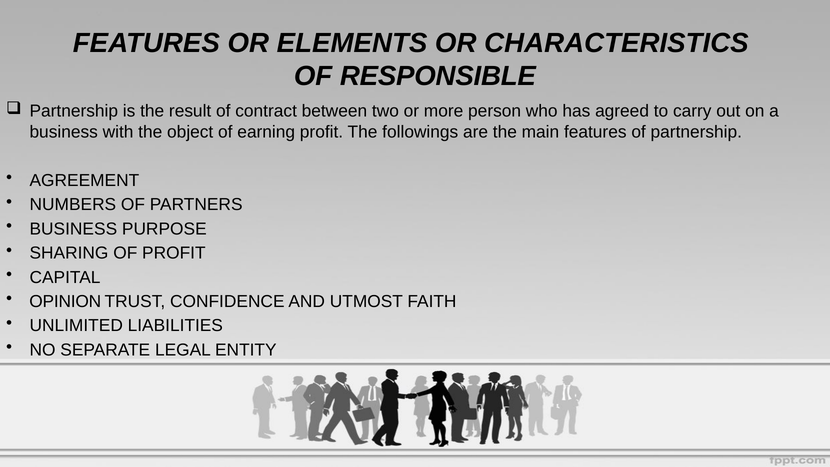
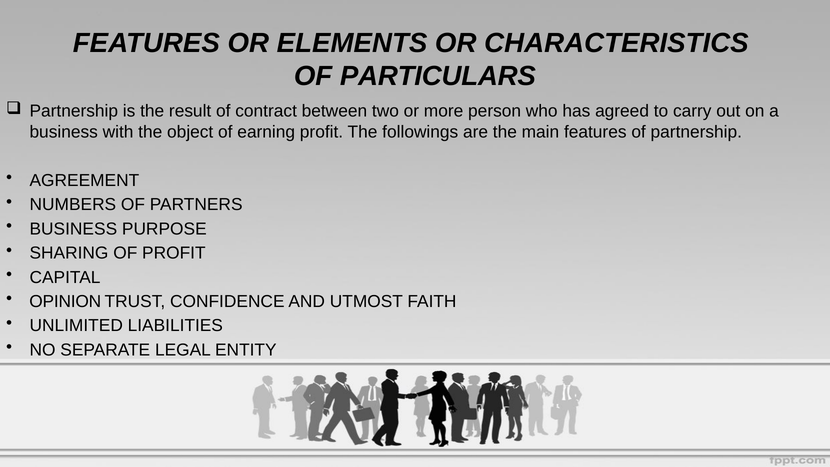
RESPONSIBLE: RESPONSIBLE -> PARTICULARS (438, 76)
